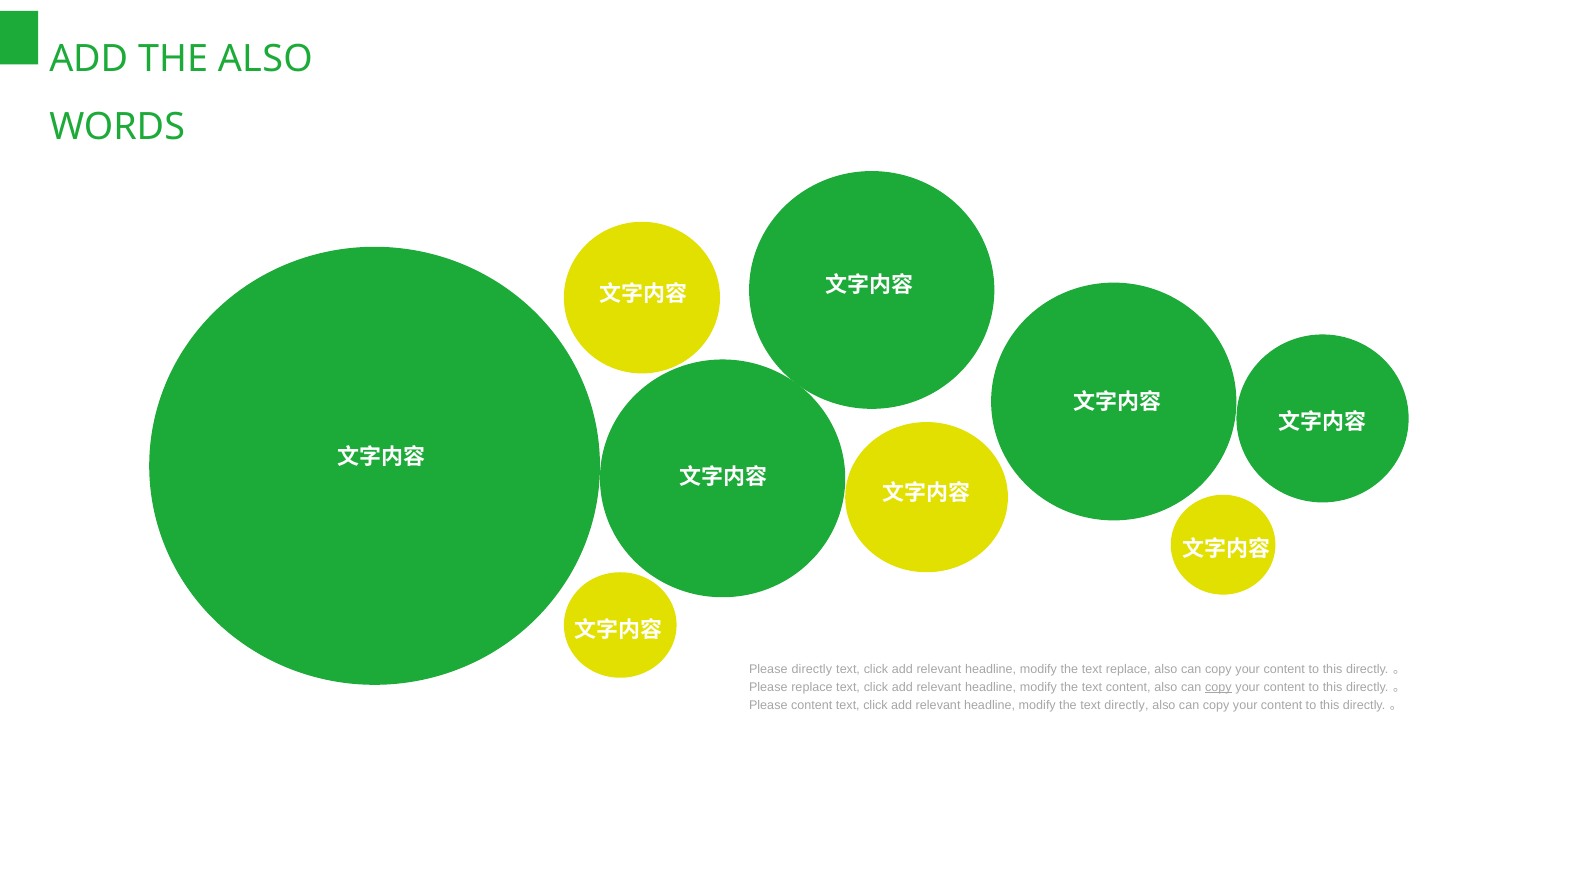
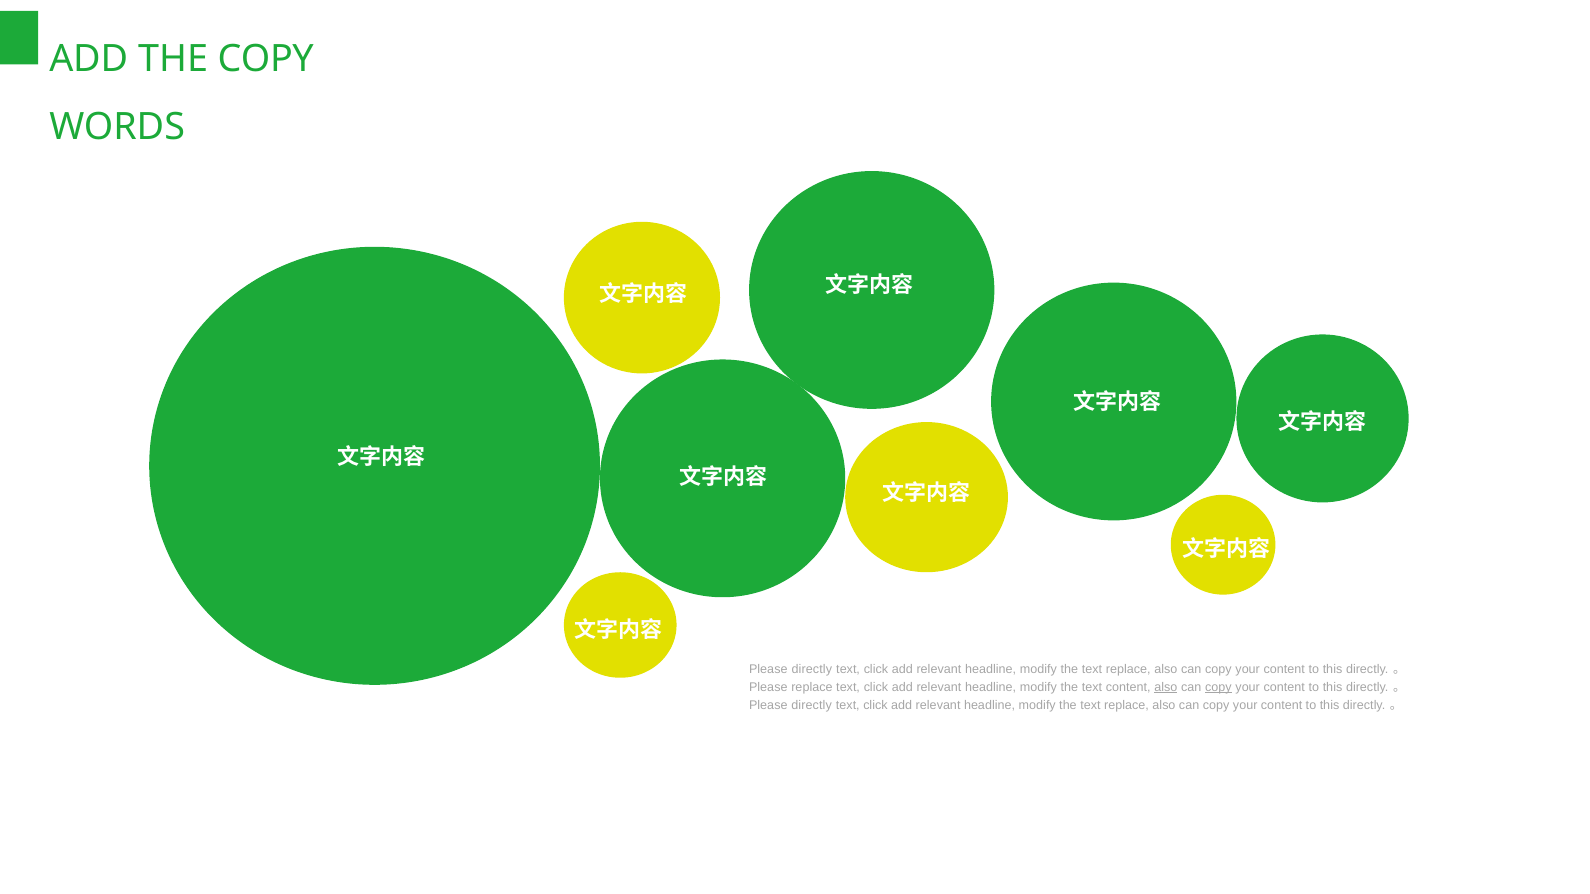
THE ALSO: ALSO -> COPY (266, 59)
also underline: none -> present (1166, 687)
content: content -> directly (812, 705)
directly: directly -> replace (1126, 705)
